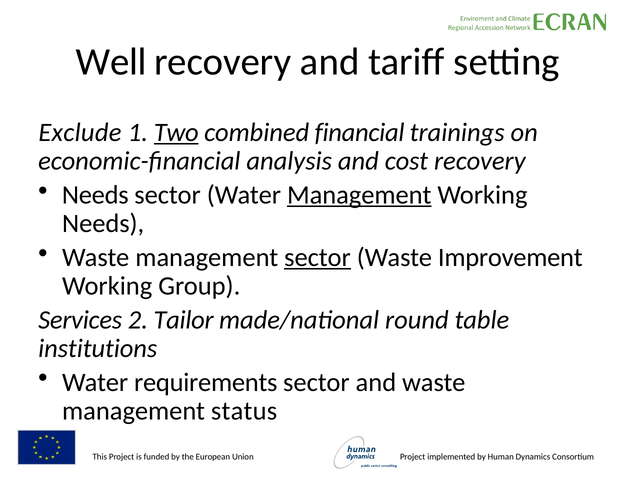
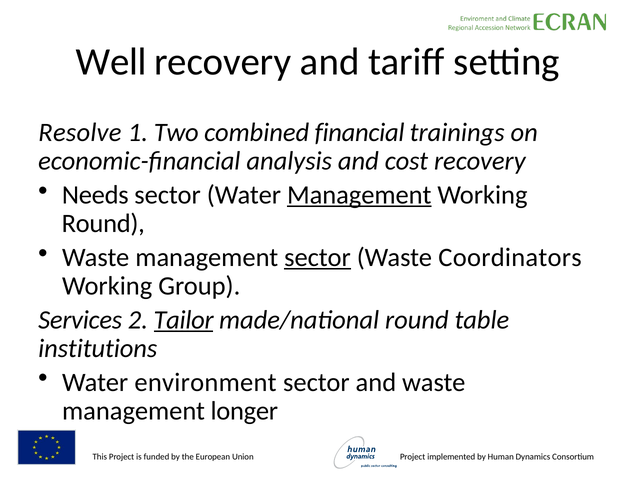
Exclude: Exclude -> Resolve (80, 132)
Two underline: present -> none (176, 132)
Needs: Needs -> Round (103, 224)
Improvement: Improvement -> Coordinators (510, 257)
Tailor underline: none -> present (184, 320)
requirements: requirements -> environment (206, 382)
status: status -> longer (244, 411)
